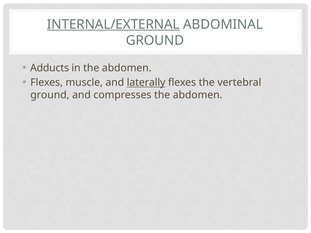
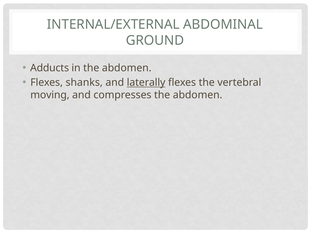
INTERNAL/EXTERNAL underline: present -> none (113, 24)
muscle: muscle -> shanks (84, 83)
ground: ground -> moving (50, 95)
